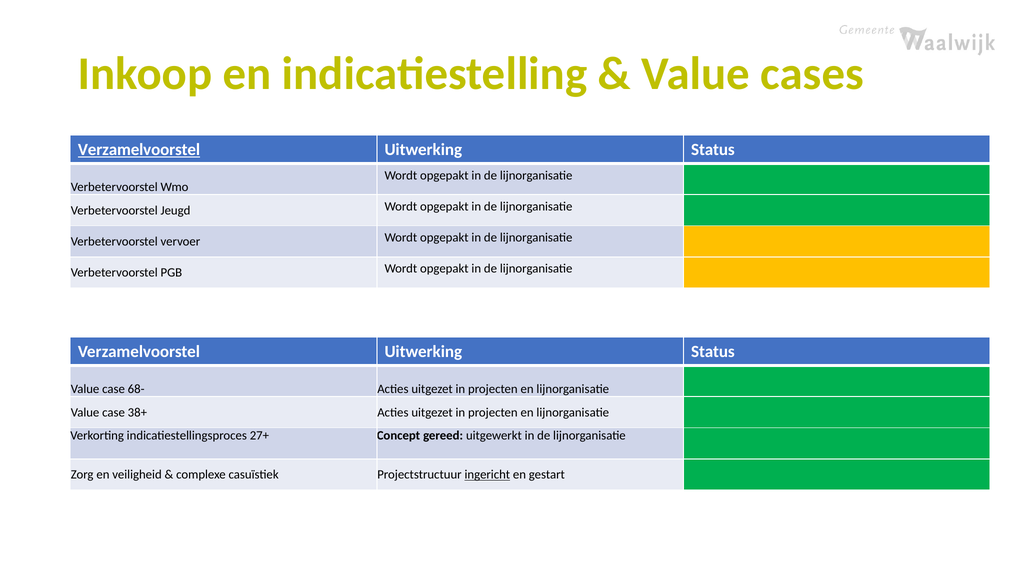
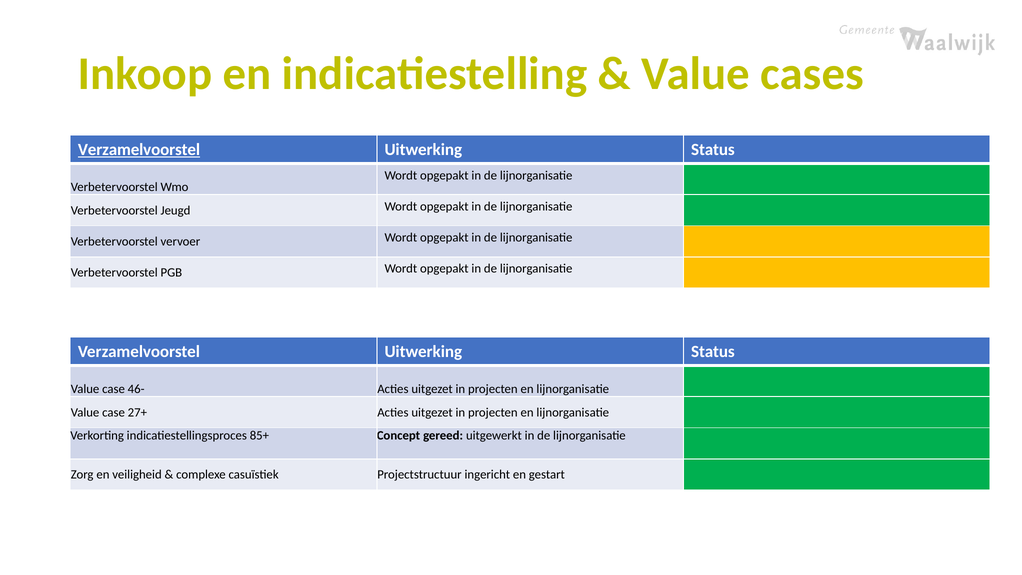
68-: 68- -> 46- (136, 389)
38+: 38+ -> 27+ (137, 412)
27+: 27+ -> 85+ (259, 436)
ingericht underline: present -> none (487, 475)
